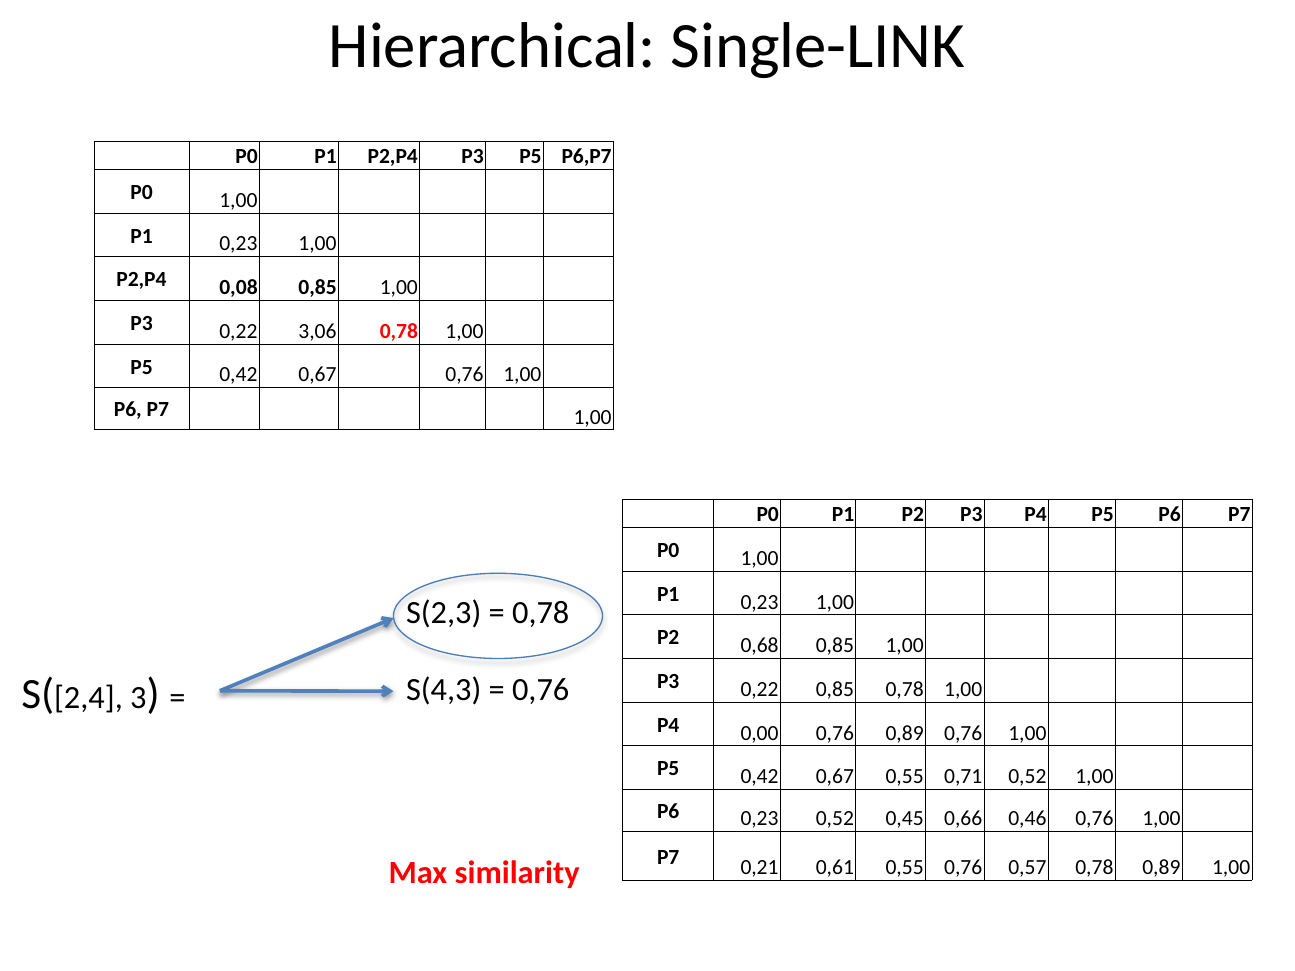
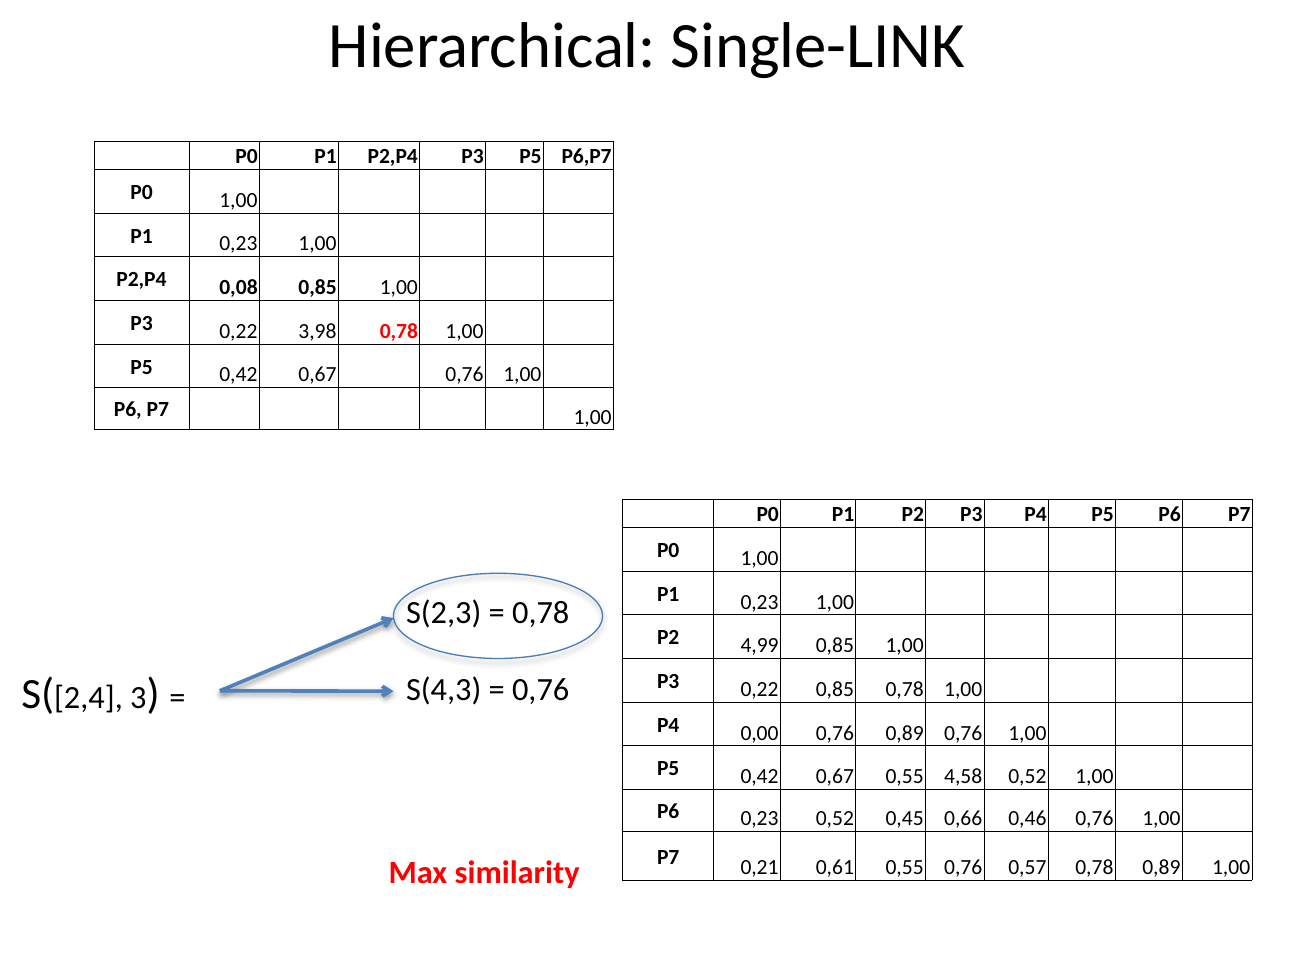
3,06: 3,06 -> 3,98 (317, 331)
0,68: 0,68 -> 4,99 (760, 646)
0,71: 0,71 -> 4,58 (963, 777)
